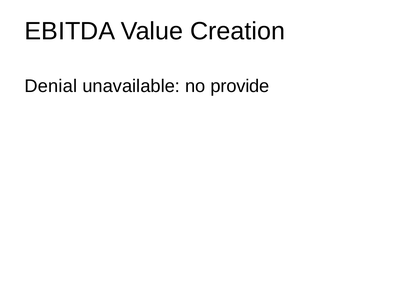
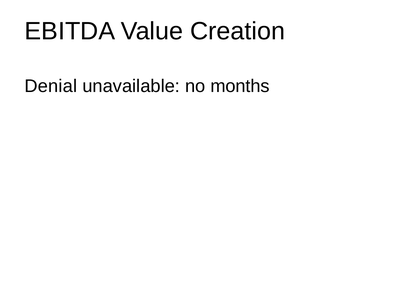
provide: provide -> months (240, 86)
